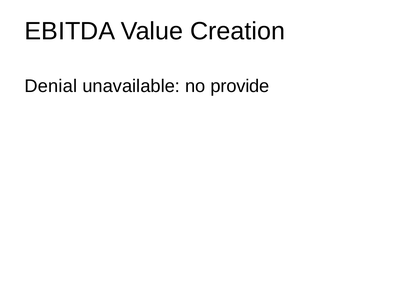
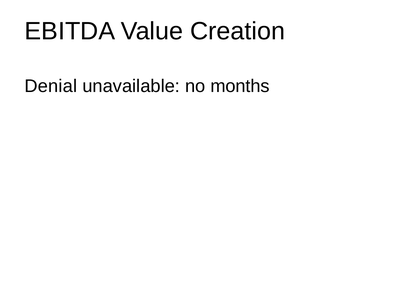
provide: provide -> months (240, 86)
